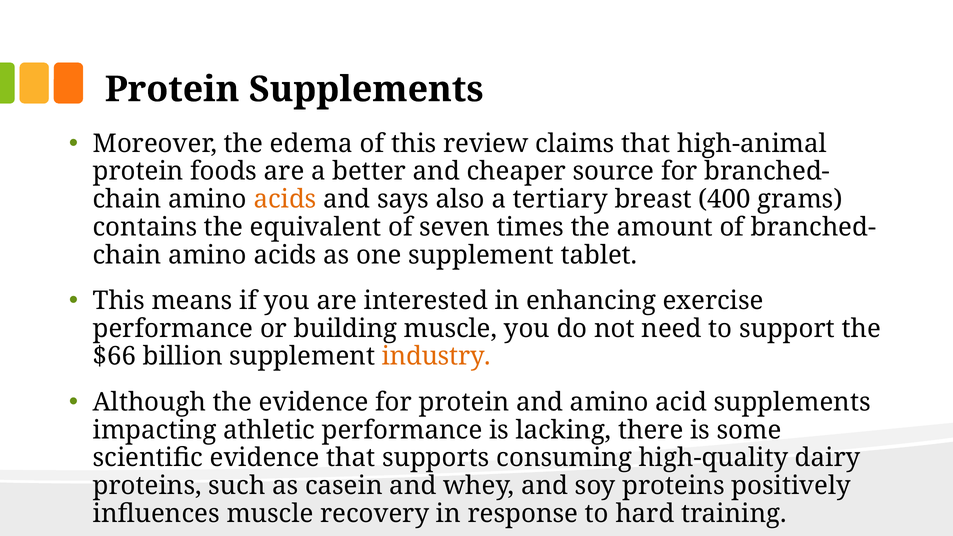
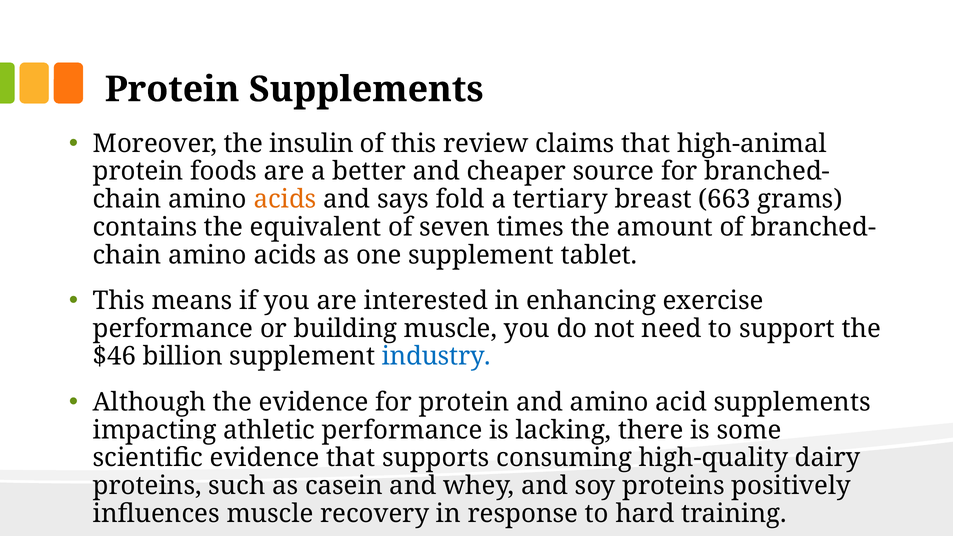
edema: edema -> insulin (312, 144)
also: also -> fold (460, 199)
400: 400 -> 663 (725, 199)
$66: $66 -> $46 (114, 357)
industry colour: orange -> blue (436, 357)
